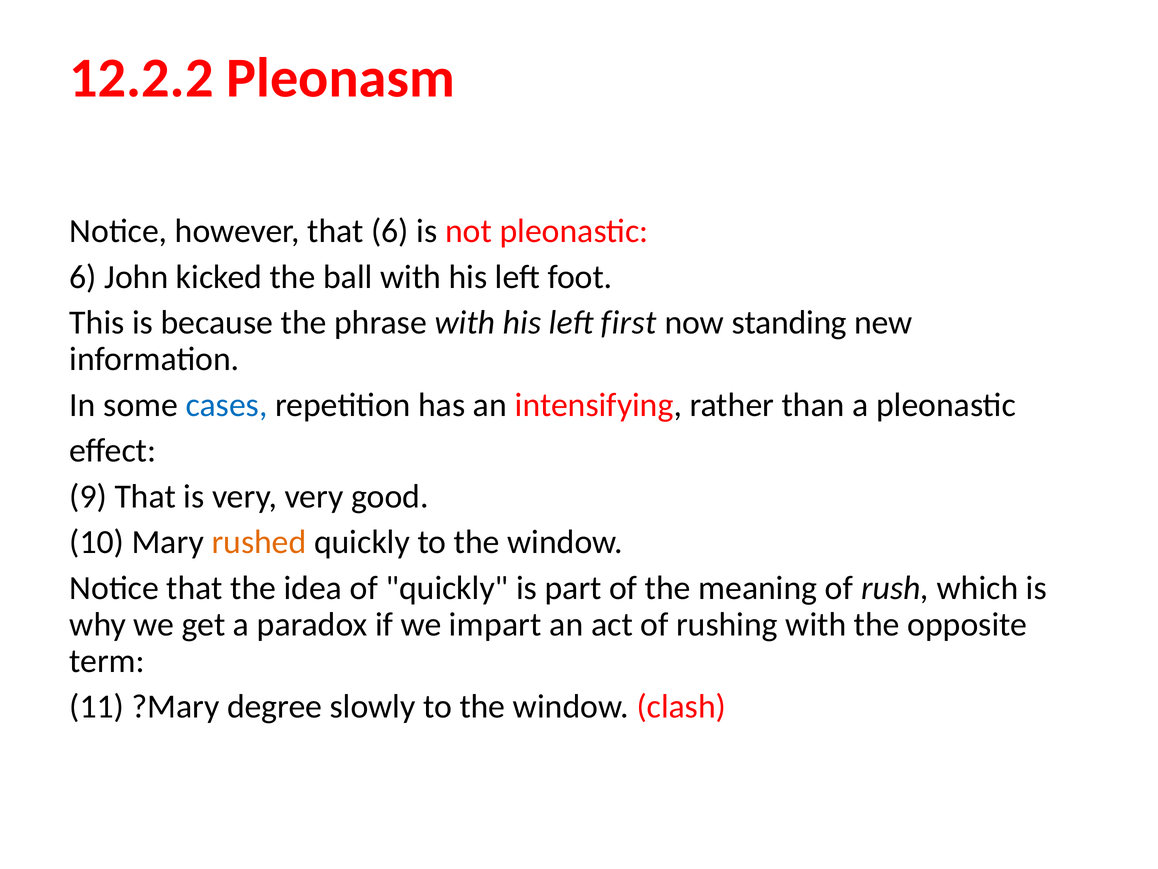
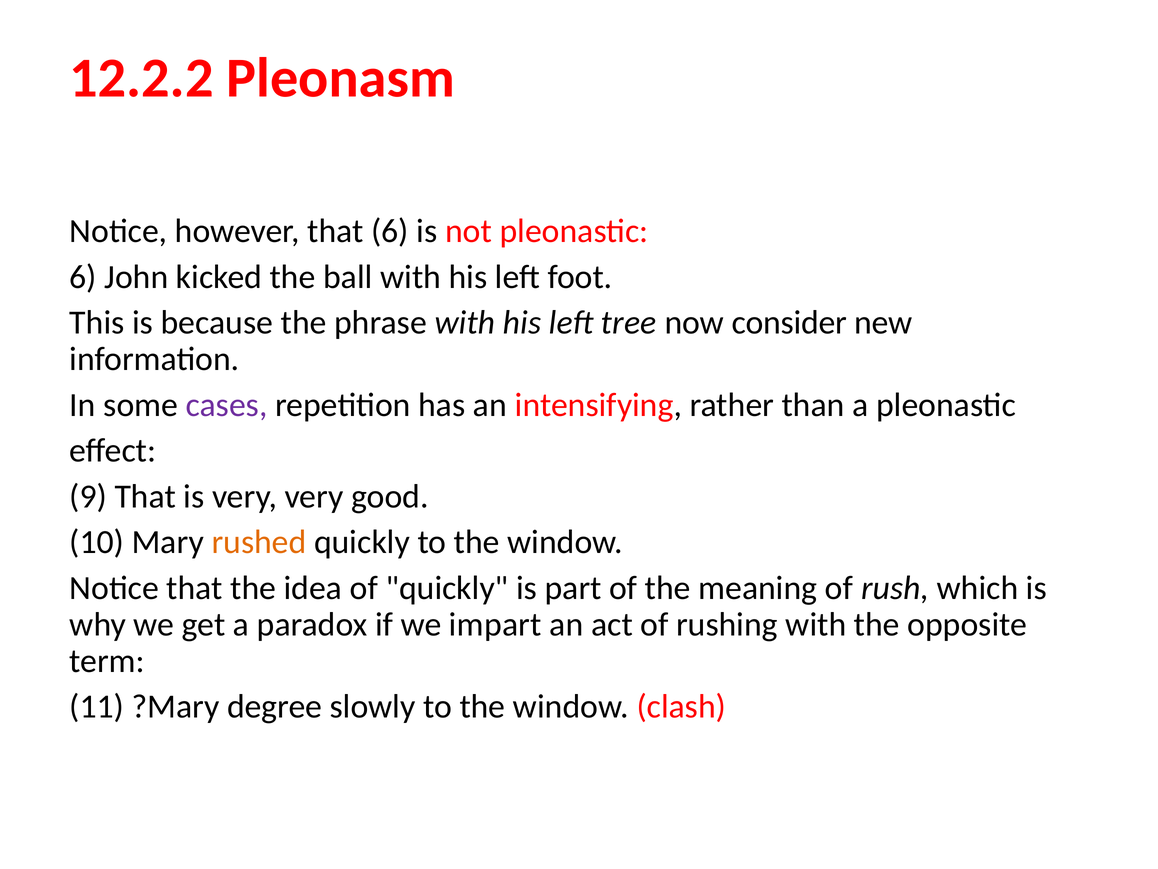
first: first -> tree (629, 323)
standing: standing -> consider (789, 323)
cases colour: blue -> purple (227, 405)
